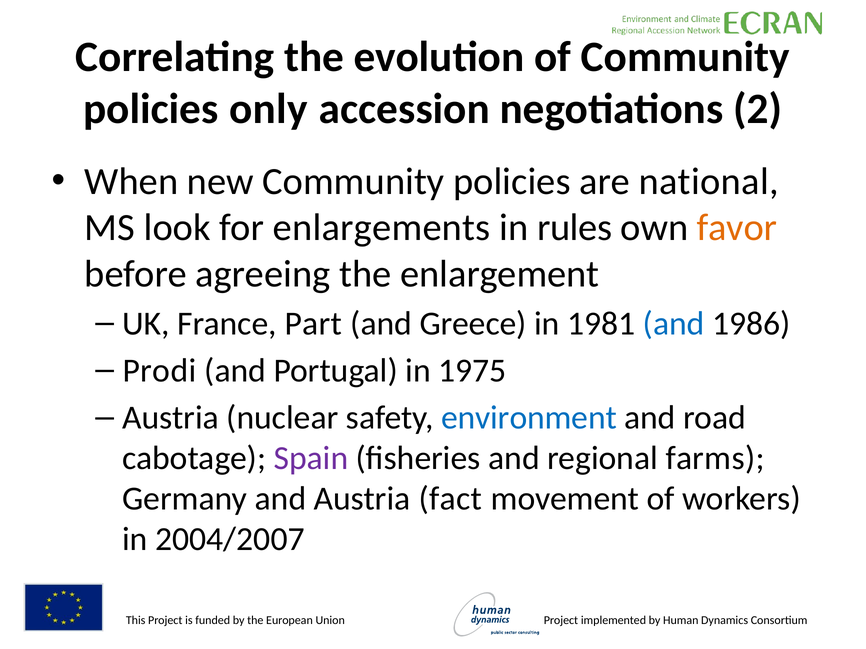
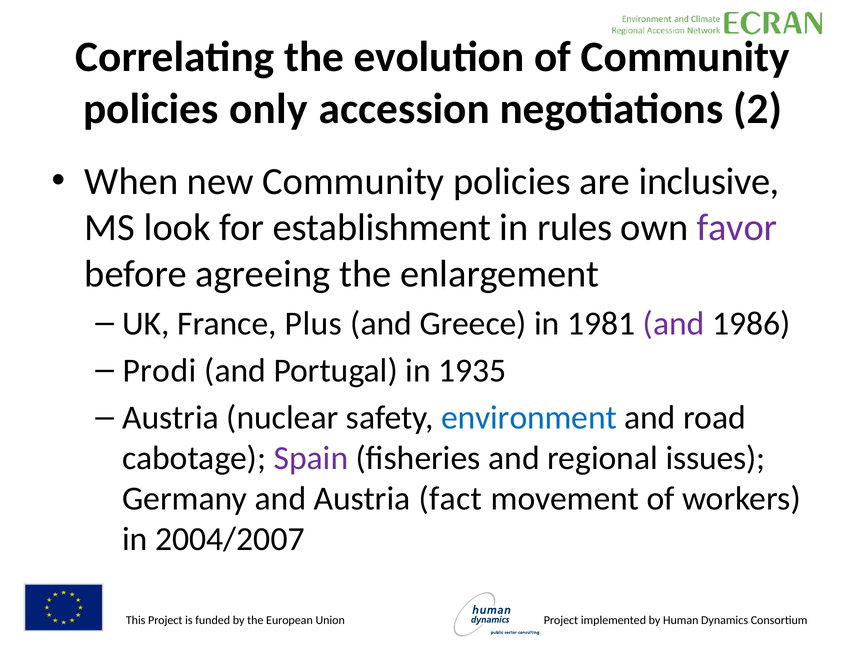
national: national -> inclusive (709, 182)
enlargements: enlargements -> establishment (382, 228)
favor colour: orange -> purple (737, 228)
Part: Part -> Plus (313, 324)
and colour: blue -> purple (674, 324)
1975: 1975 -> 1935 (472, 371)
farms: farms -> issues (715, 459)
